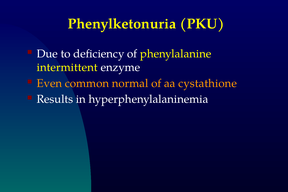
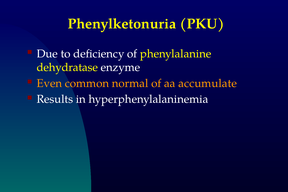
intermittent: intermittent -> dehydratase (67, 67)
cystathione: cystathione -> accumulate (208, 83)
